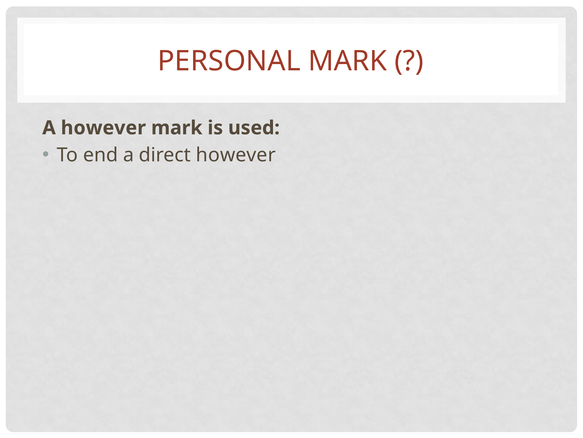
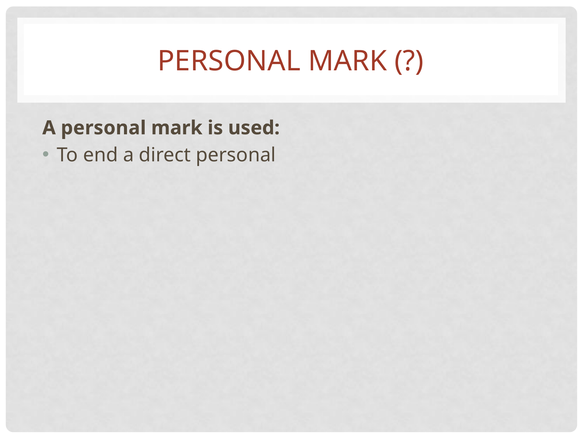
A however: however -> personal (103, 128)
direct however: however -> personal (236, 155)
